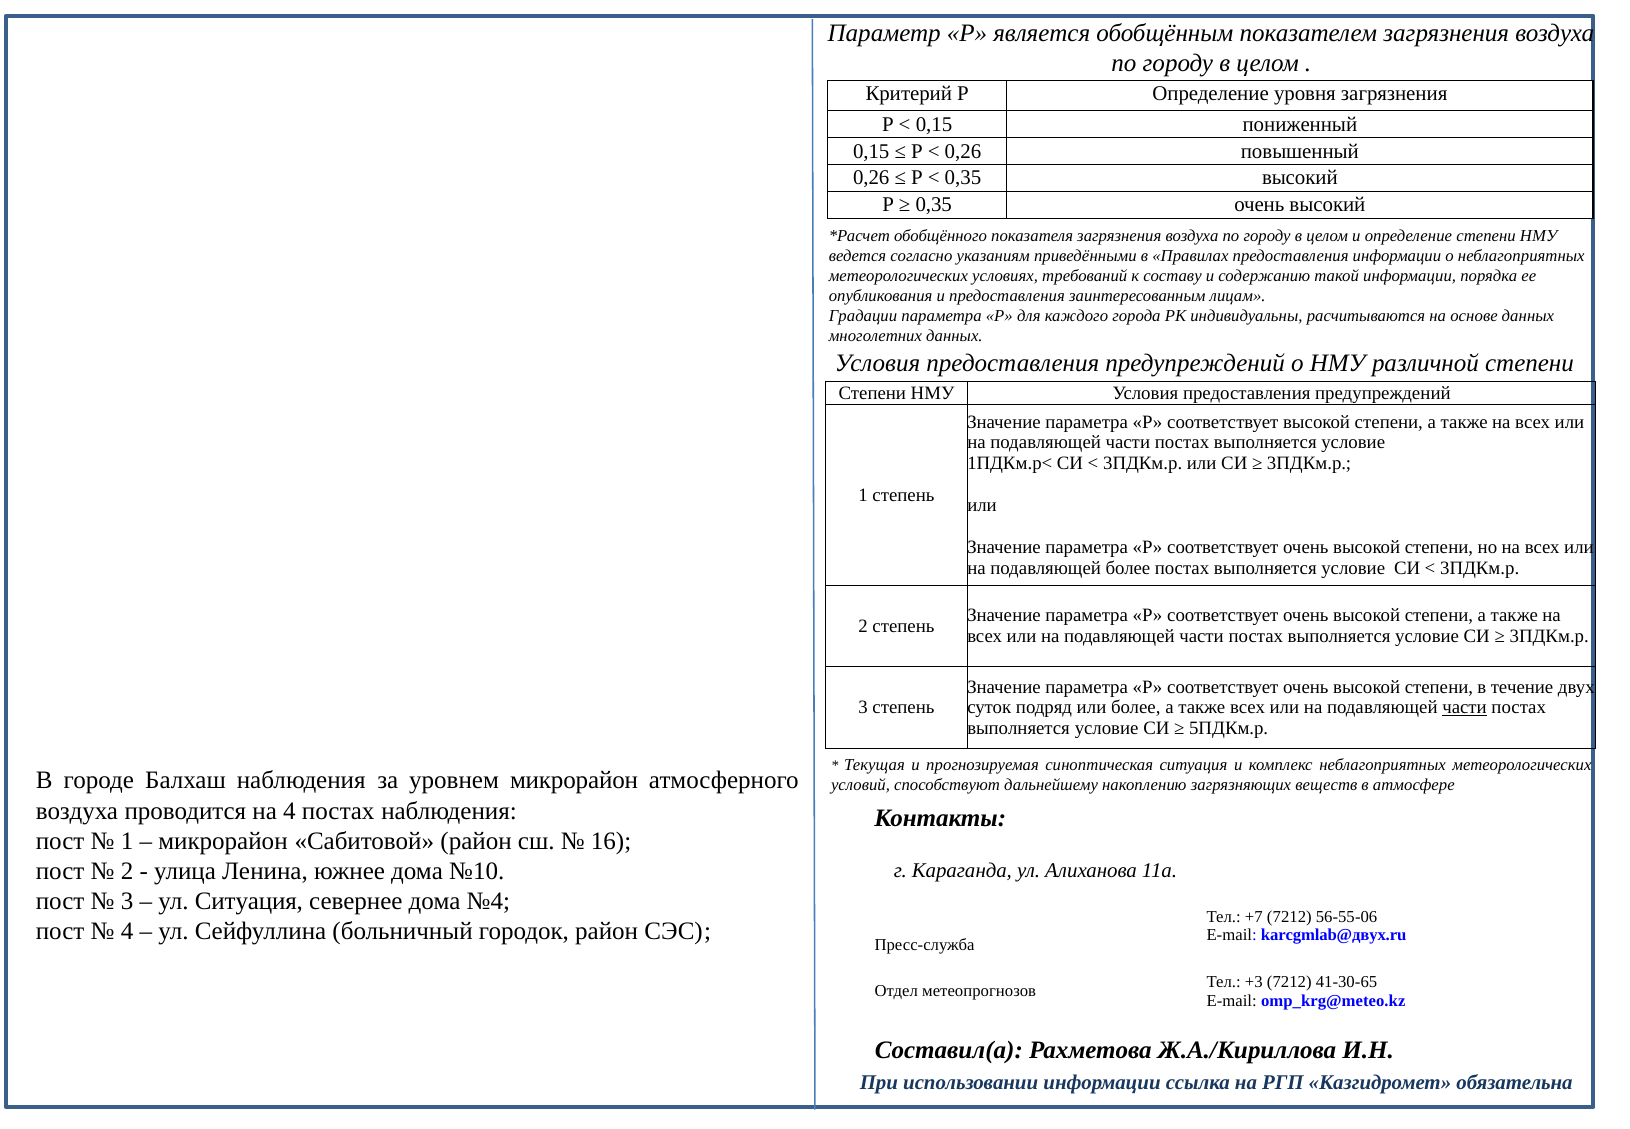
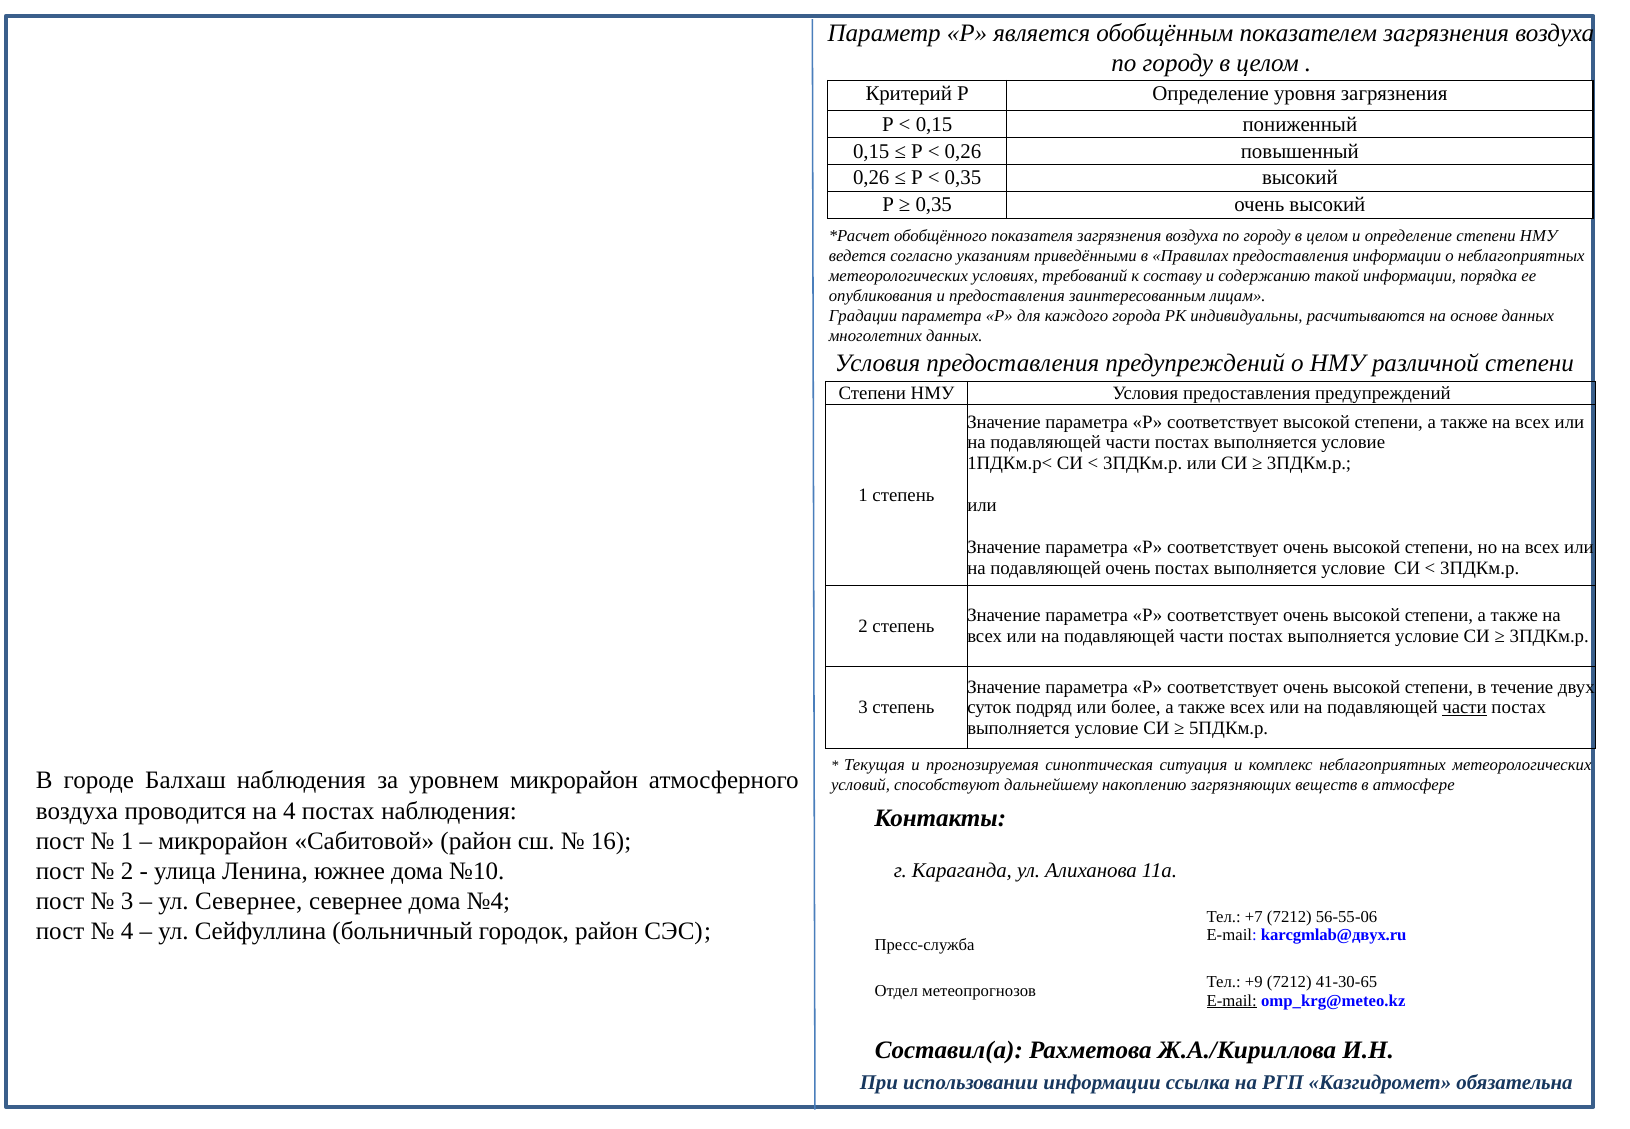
подавляющей более: более -> очень (1128, 568)
ул Ситуация: Ситуация -> Севернее (249, 901)
+3: +3 -> +9 (1254, 981)
E-mail underline: none -> present (1232, 1000)
